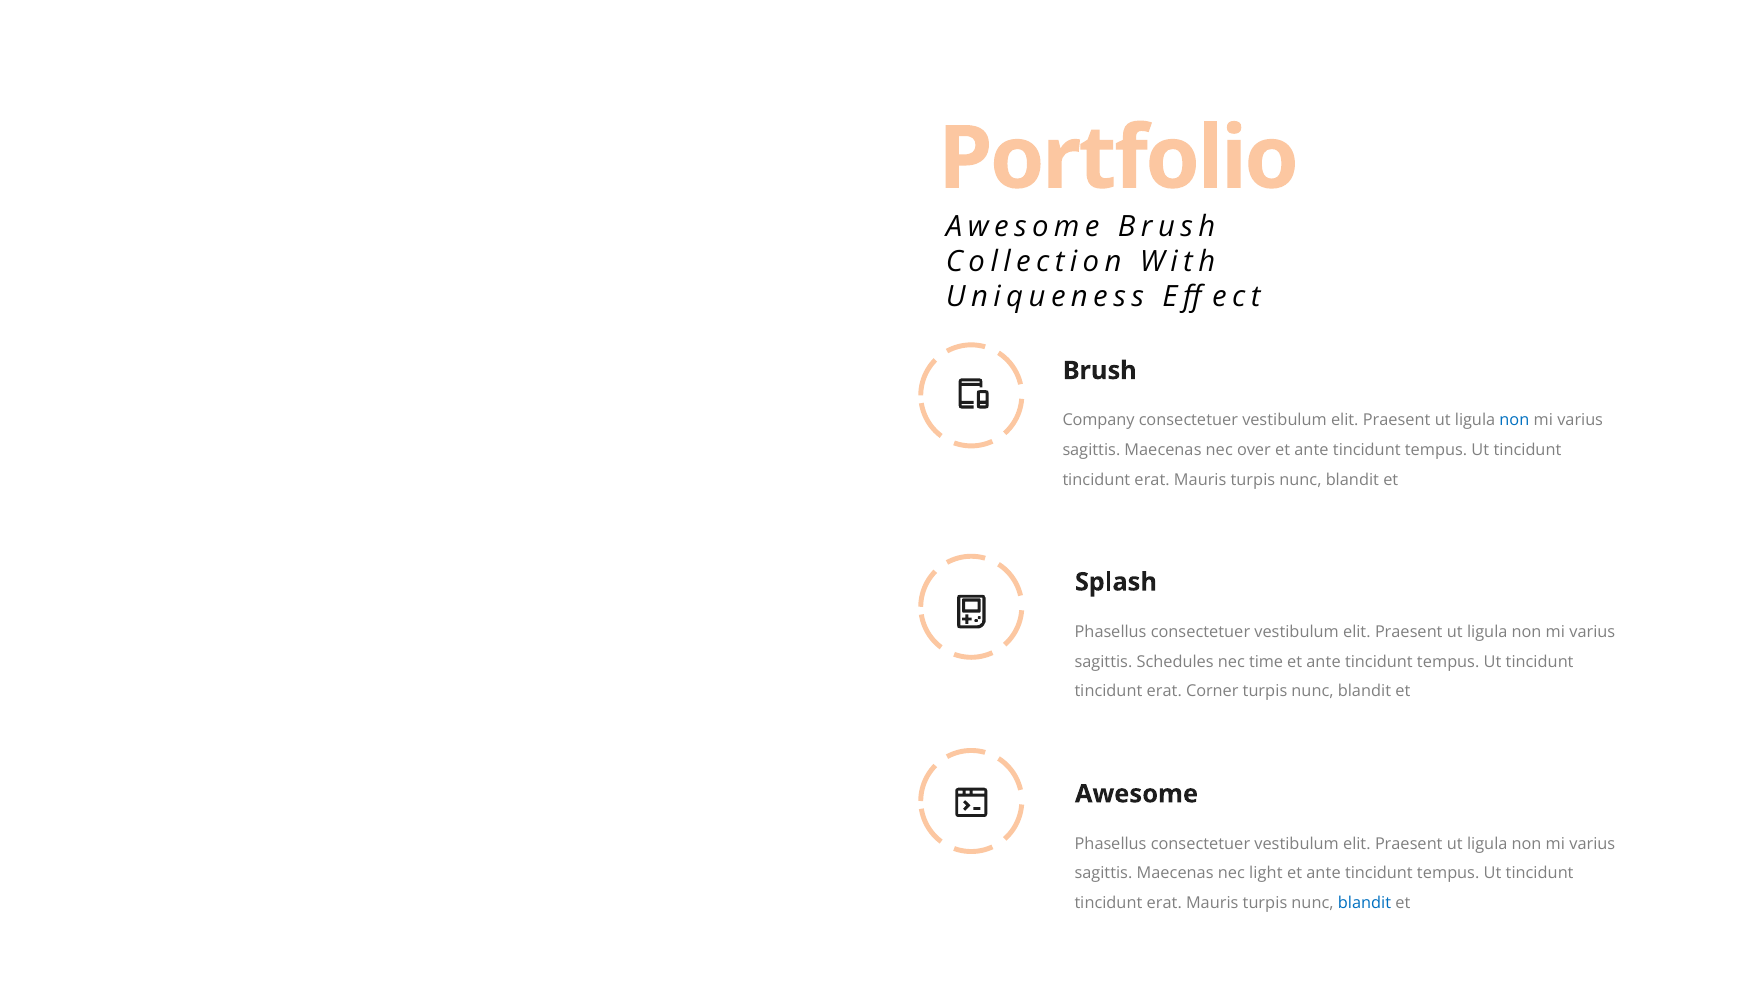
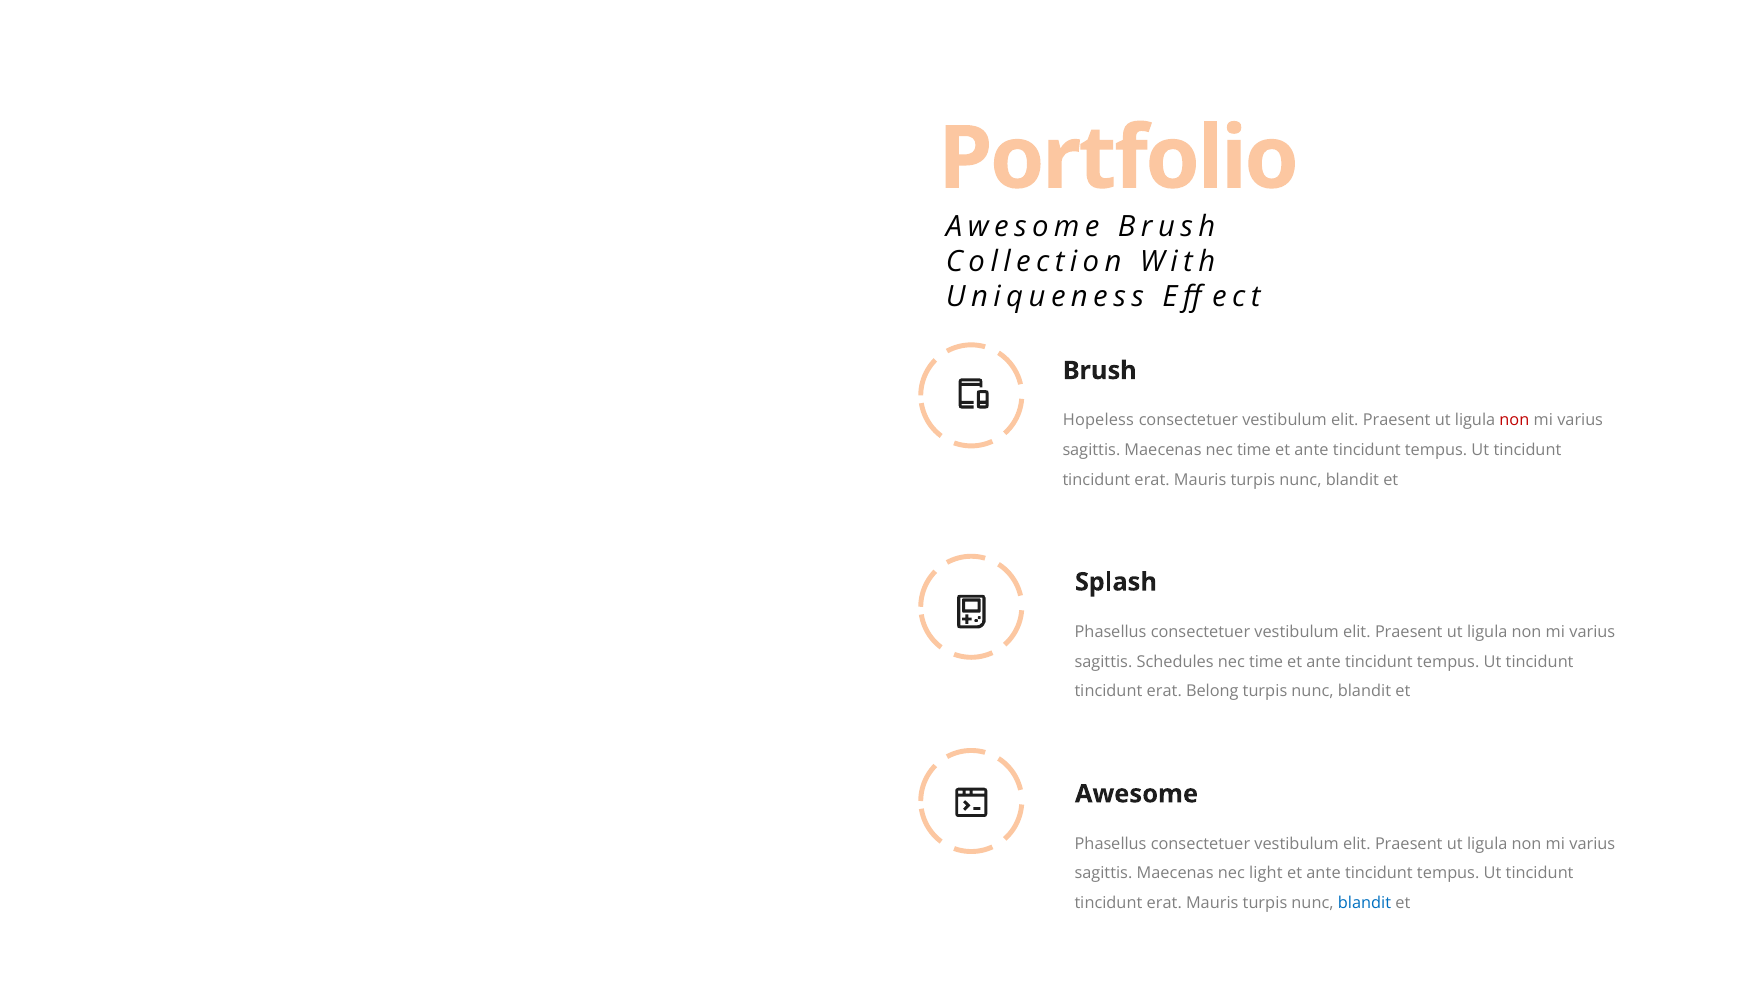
Company: Company -> Hopeless (1098, 421)
non colour: blue -> red (1514, 421)
Maecenas nec over: over -> time (1254, 450)
Corner: Corner -> Belong (1212, 691)
